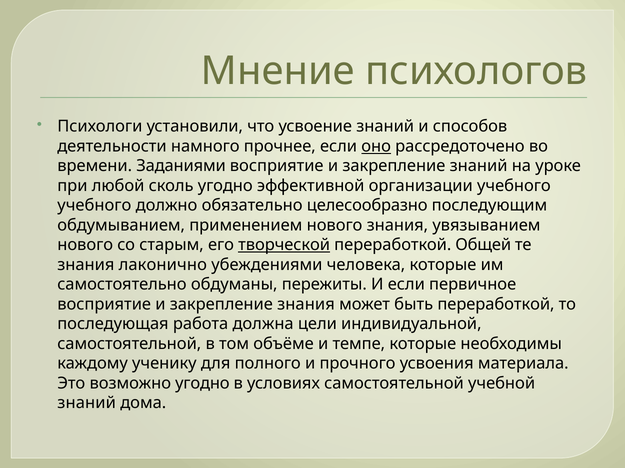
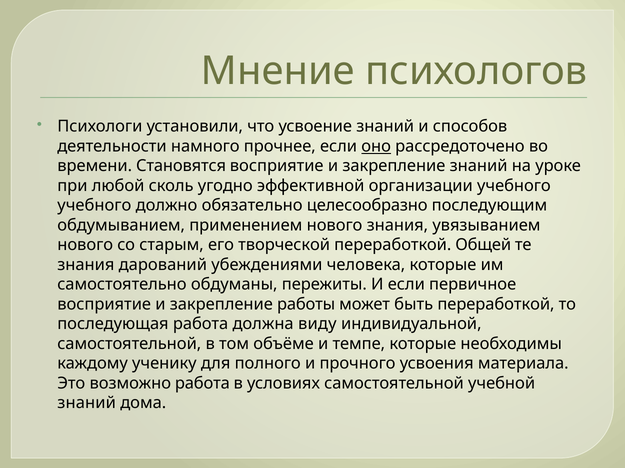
Заданиями: Заданиями -> Становятся (181, 166)
творческой underline: present -> none (284, 245)
лаконично: лаконично -> дарований (163, 265)
закрепление знания: знания -> работы (306, 305)
цели: цели -> виду (317, 324)
возможно угодно: угодно -> работа (202, 384)
